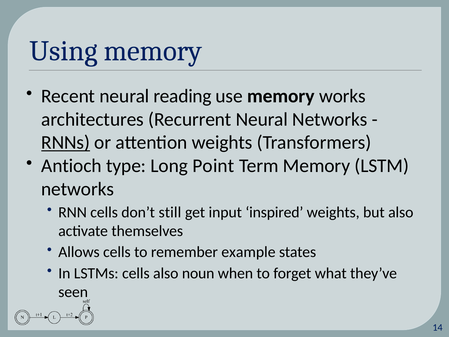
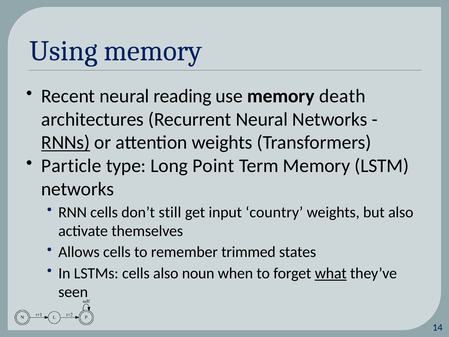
works: works -> death (342, 96)
Antioch: Antioch -> Particle (71, 166)
inspired: inspired -> country (274, 212)
example: example -> trimmed (249, 252)
what underline: none -> present (331, 273)
